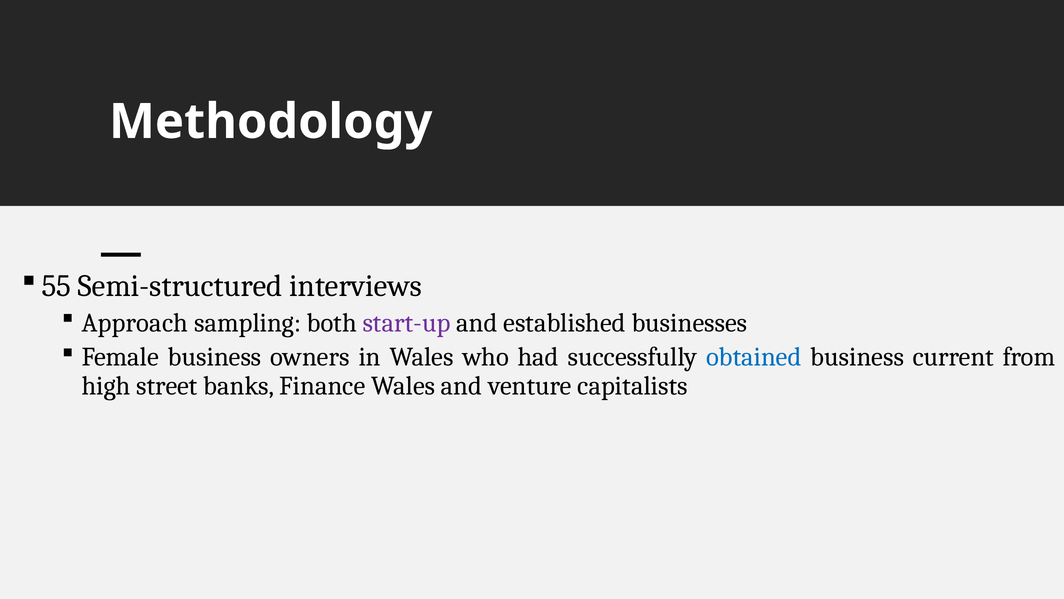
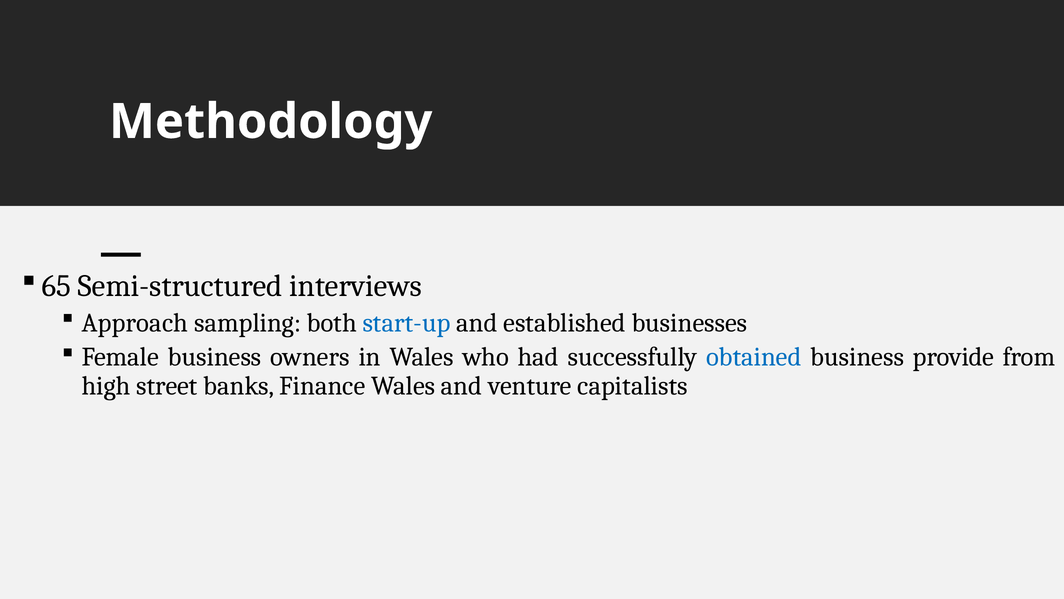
55: 55 -> 65 (56, 286)
start-up colour: purple -> blue (406, 323)
current: current -> provide (953, 357)
